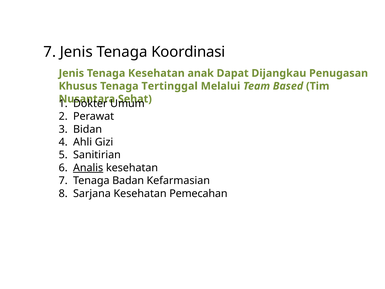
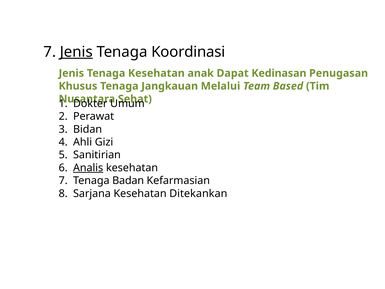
Jenis underline: none -> present (76, 52)
Dijangkau: Dijangkau -> Kedinasan (279, 73)
Tertinggal: Tertinggal -> Jangkauan (170, 86)
Pemecahan: Pemecahan -> Ditekankan (198, 193)
